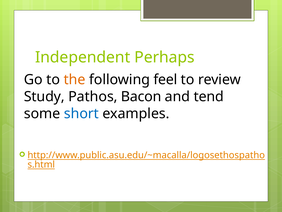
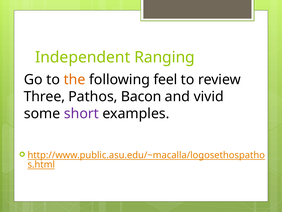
Perhaps: Perhaps -> Ranging (165, 57)
Study: Study -> Three (44, 96)
tend: tend -> vivid (209, 96)
short colour: blue -> purple (81, 113)
